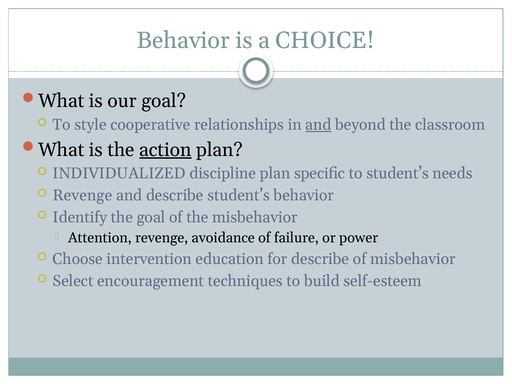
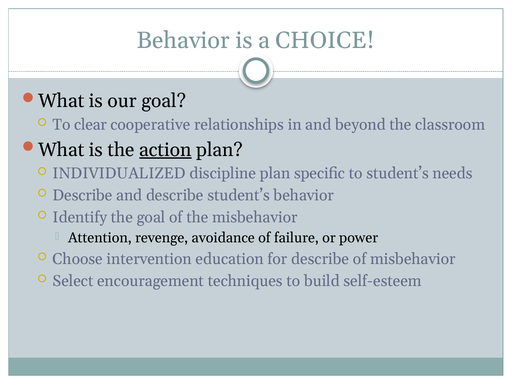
style: style -> clear (91, 125)
and underline: present -> none (318, 125)
Revenge: Revenge -> Describe (83, 195)
